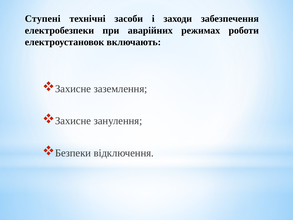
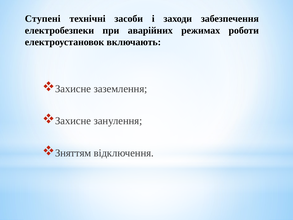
Безпеки: Безпеки -> Зняттям (73, 153)
